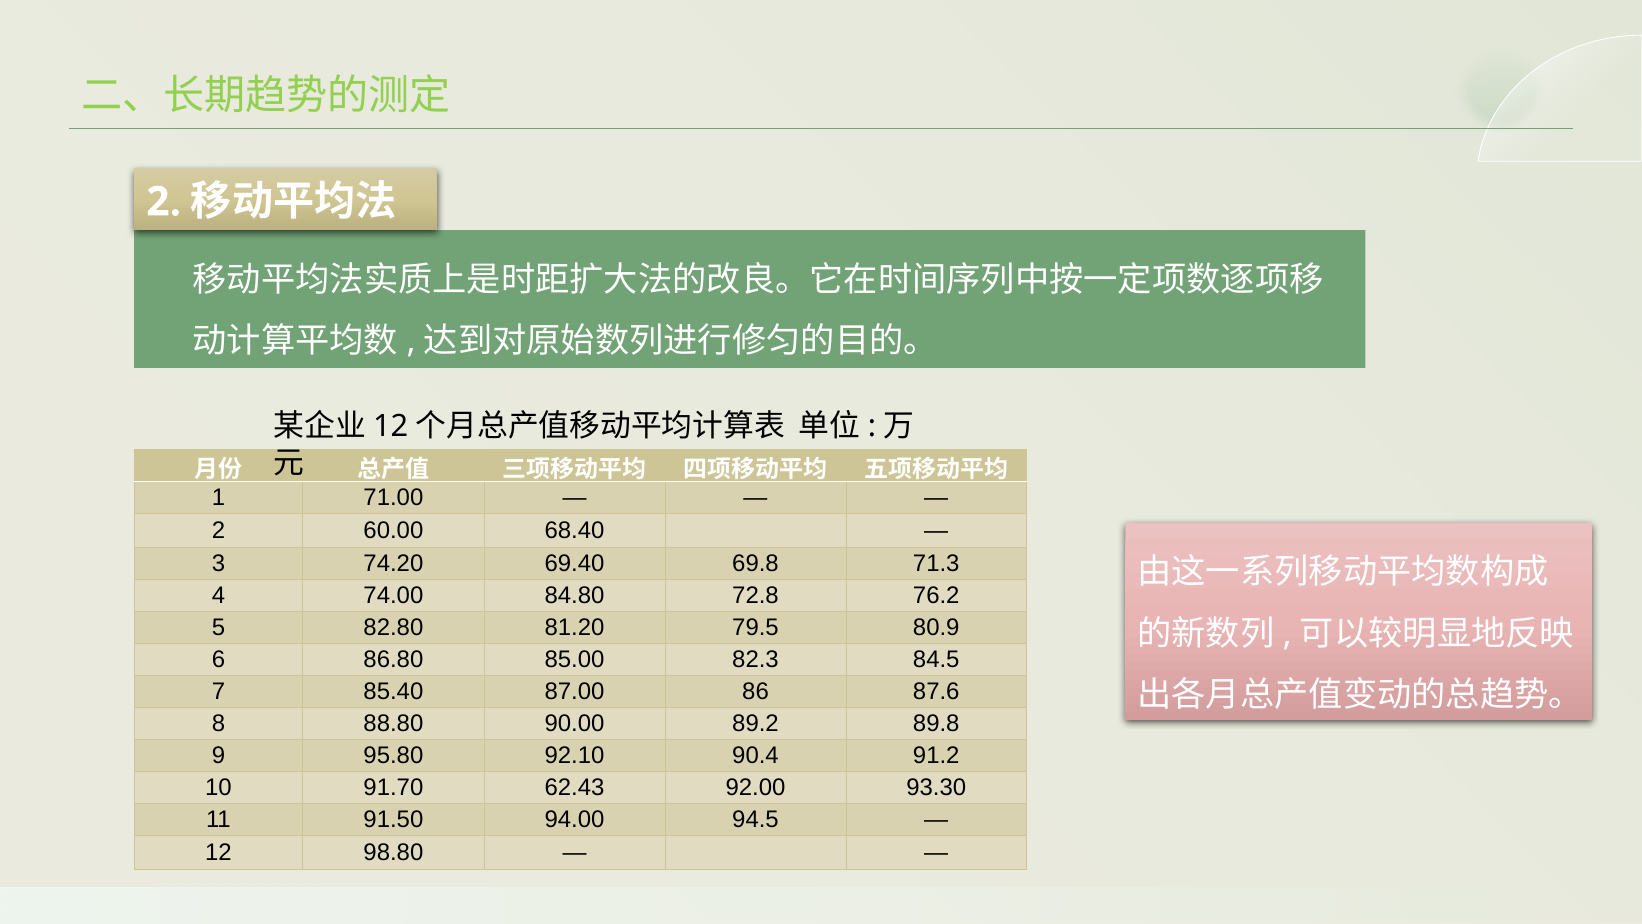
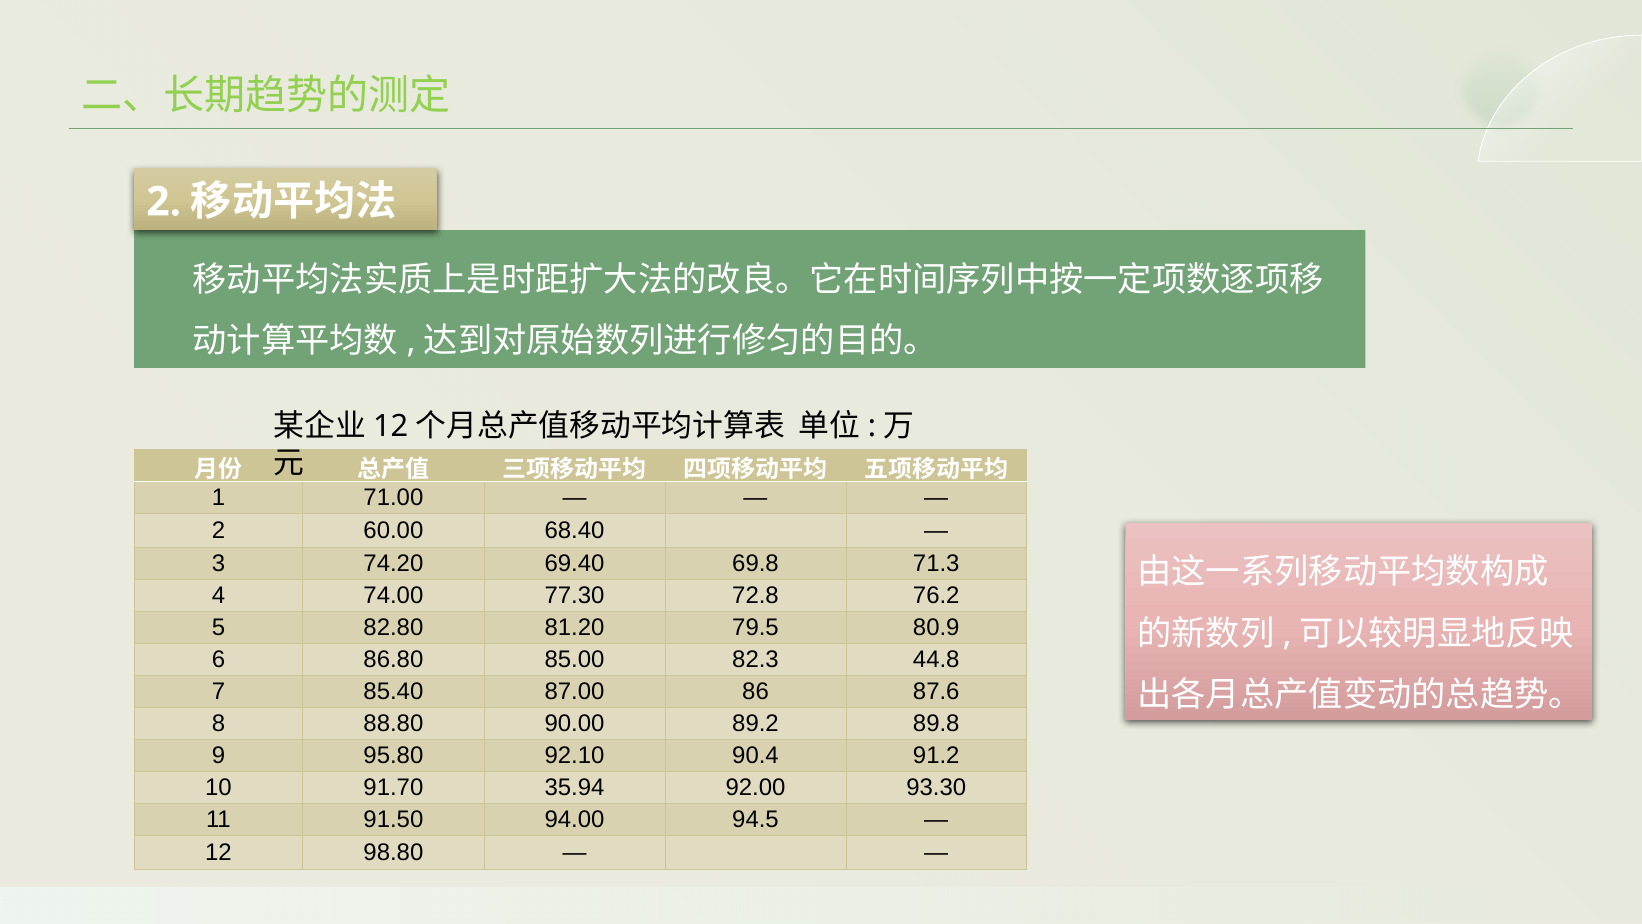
84.80: 84.80 -> 77.30 (575, 595)
84.5: 84.5 -> 44.8 (936, 660)
62.43: 62.43 -> 35.94 (575, 788)
